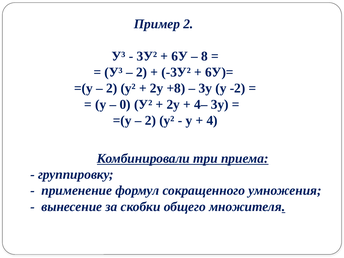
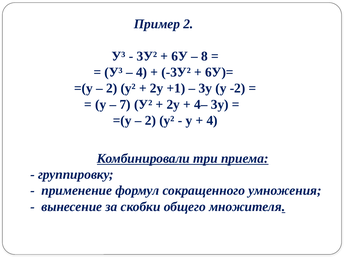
2: 2 -> 4 (142, 72)
+8: +8 -> +1 (176, 88)
0: 0 -> 7 (125, 104)
